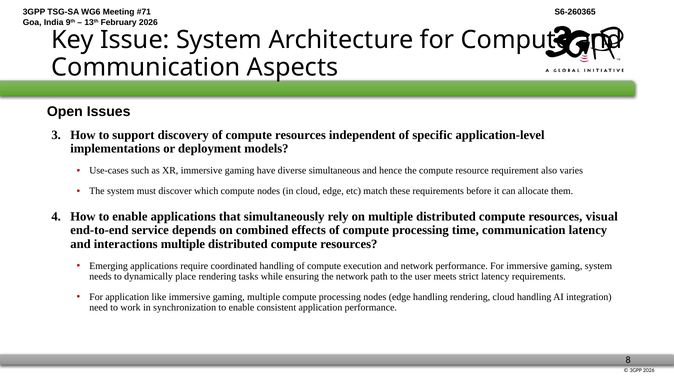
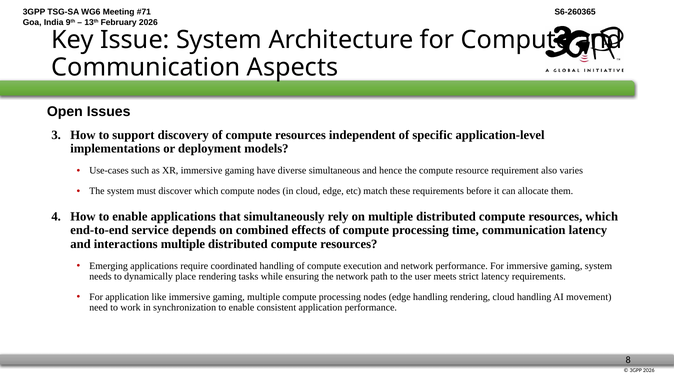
resources visual: visual -> which (602, 217)
integration: integration -> movement (589, 297)
